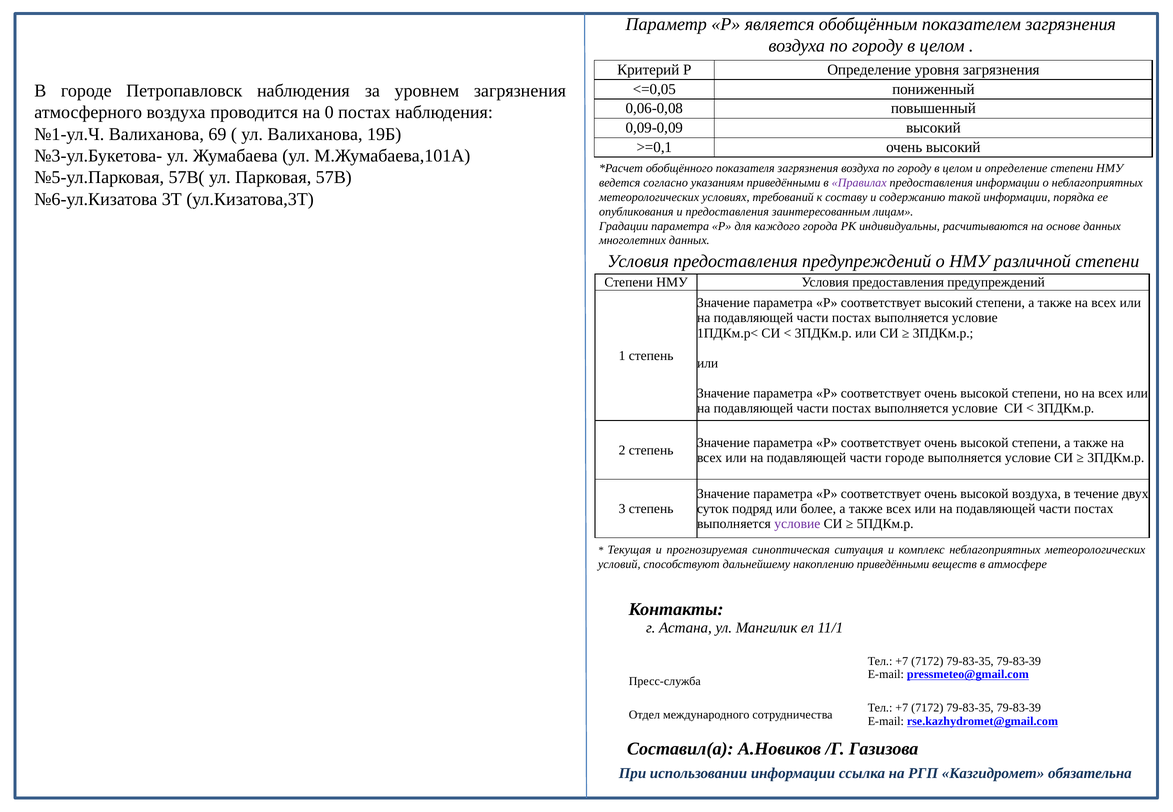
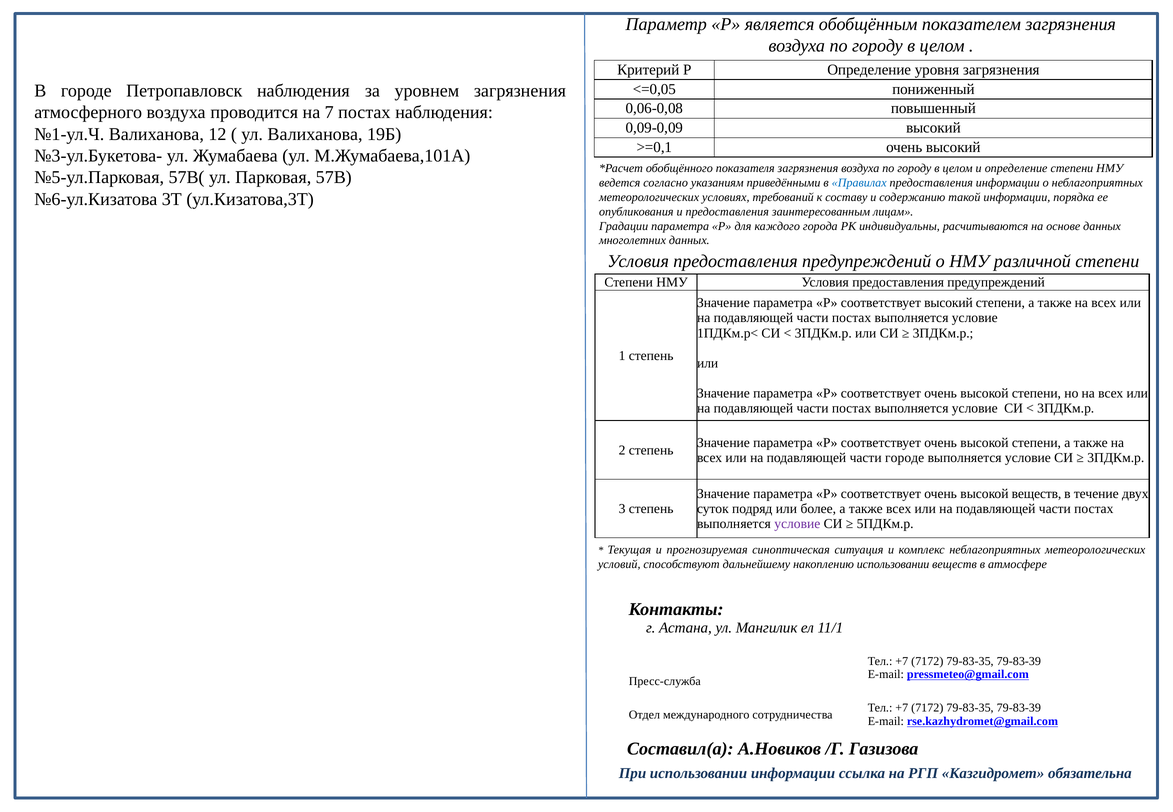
0: 0 -> 7 (329, 113)
69: 69 -> 12 (217, 134)
Правилах colour: purple -> blue (859, 183)
высокой воздуха: воздуха -> веществ (1037, 494)
накоплению приведёнными: приведёнными -> использовании (893, 564)
